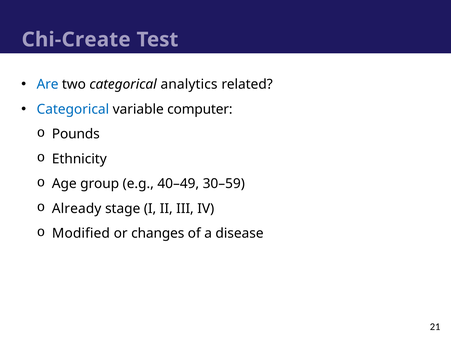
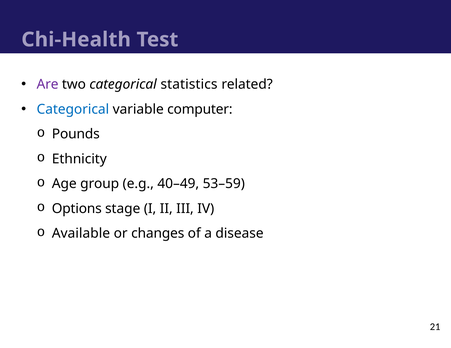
Chi-Create: Chi-Create -> Chi-Health (76, 40)
Are colour: blue -> purple (48, 85)
analytics: analytics -> statistics (189, 85)
30–59: 30–59 -> 53–59 (224, 184)
Already: Already -> Options (77, 209)
Modified: Modified -> Available (81, 234)
